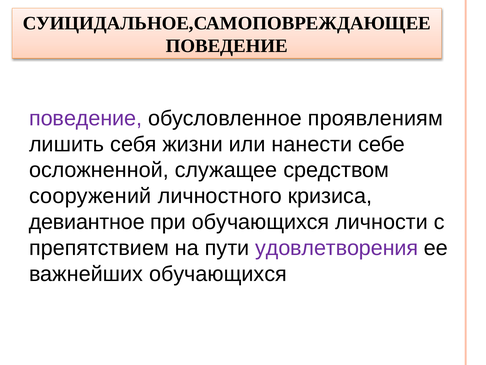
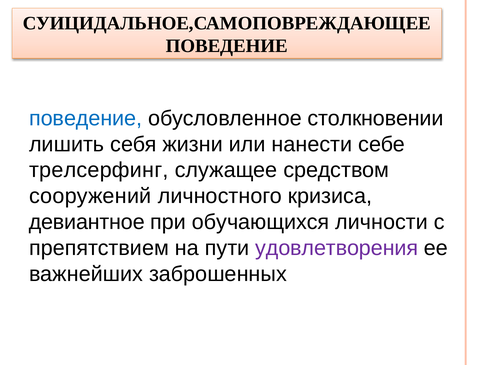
поведение colour: purple -> blue (86, 118)
проявлениям: проявлениям -> столкновении (376, 118)
осложненной: осложненной -> трелсерфинг (99, 170)
важнейших обучающихся: обучающихся -> заброшенных (218, 274)
